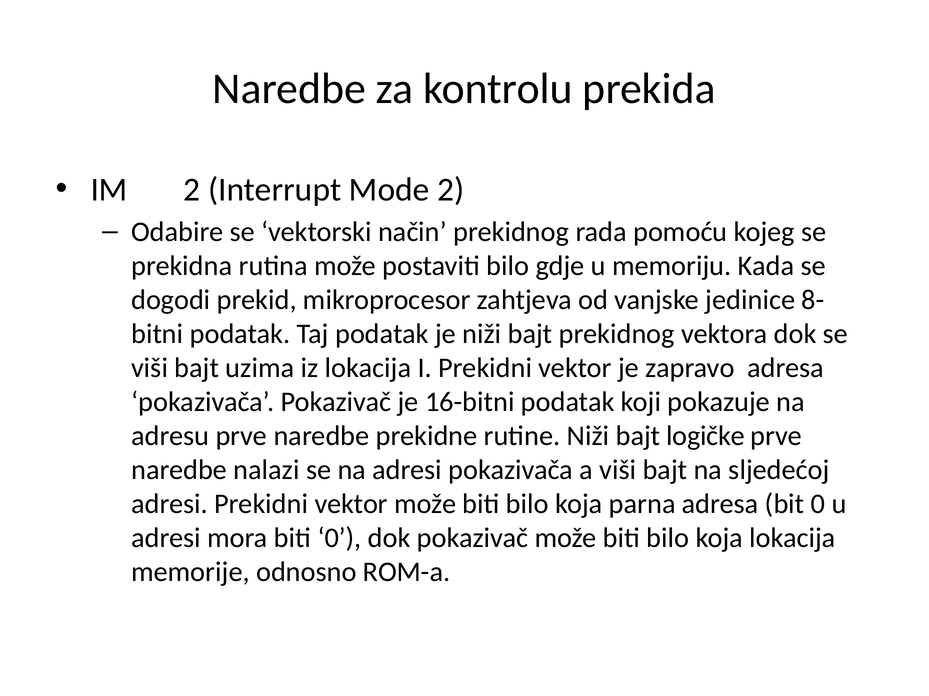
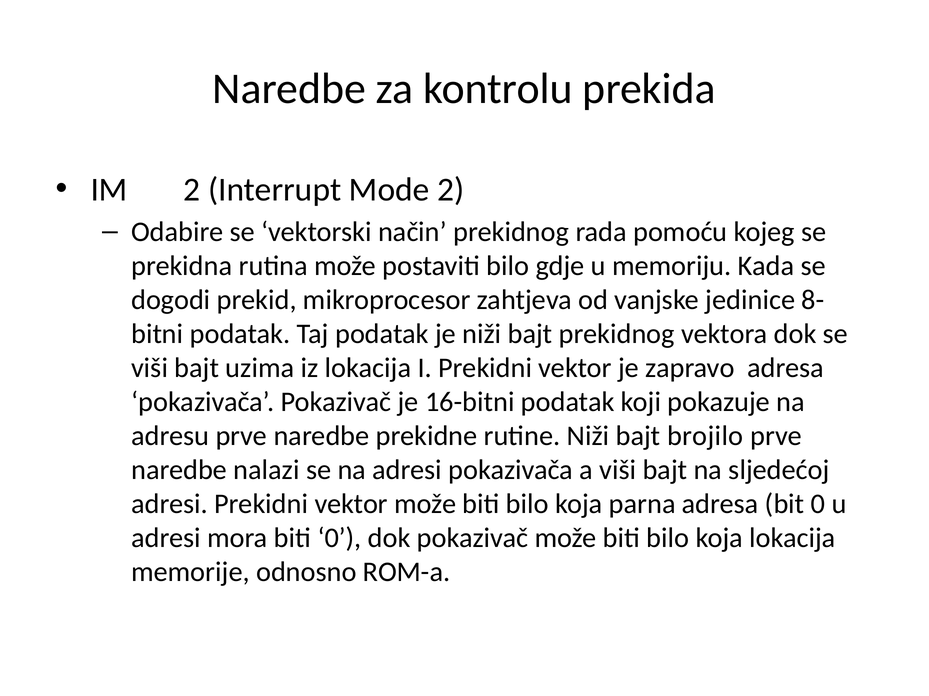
logičke: logičke -> brojilo (705, 436)
